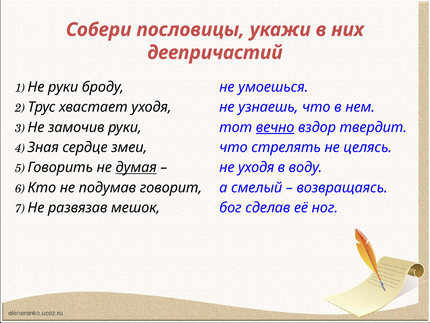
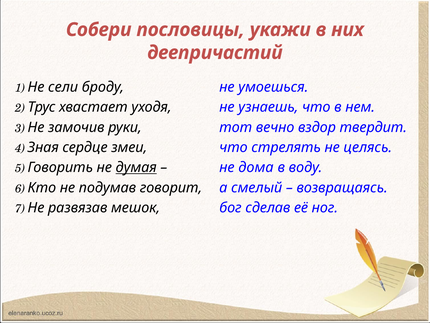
руки: руки -> сели (63, 87)
вечно underline: present -> none (275, 127)
не уходя: уходя -> дома (256, 167)
